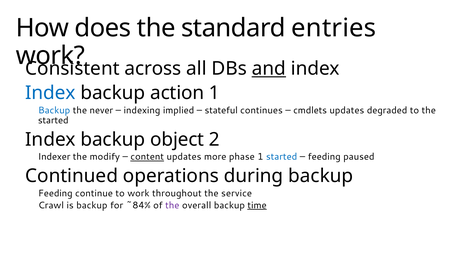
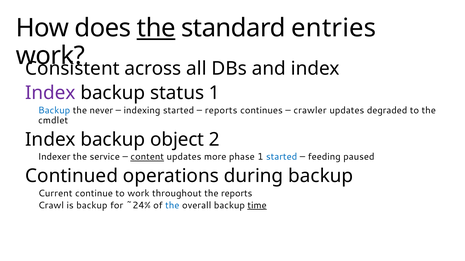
the underline: none -> present (156, 28)
and underline: present -> none (269, 69)
Index colour: blue -> purple (50, 93)
action: action -> status (177, 93)
indexing implied: implied -> started (179, 110)
stateful: stateful -> reports (221, 110)
cmdlets: cmdlets -> crawler (310, 110)
started: started -> cmdlet (53, 121)
modify: modify -> service (105, 157)
Feeding: Feeding -> Current (55, 194)
the service: service -> reports (237, 194)
~84%: ~84% -> ~24% (138, 206)
the colour: purple -> blue (172, 206)
